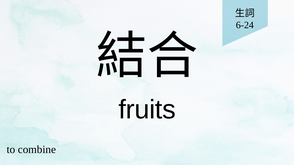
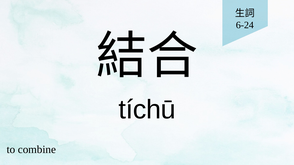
fruits: fruits -> tíchū (147, 110)
